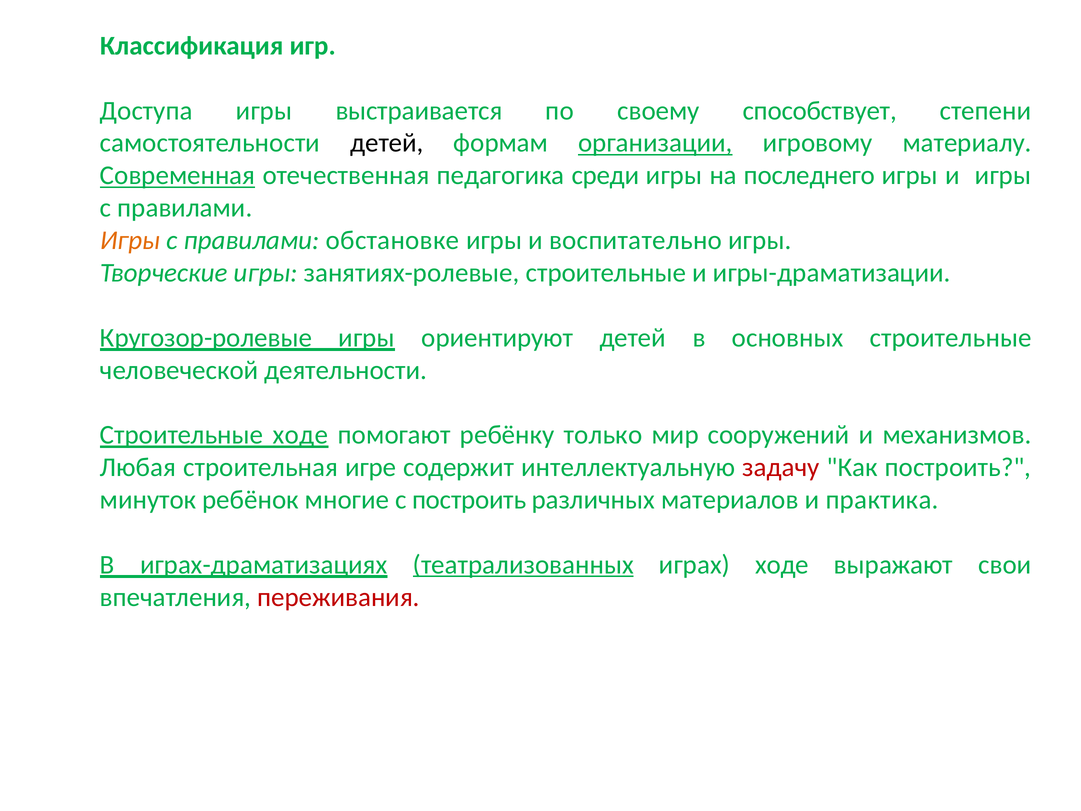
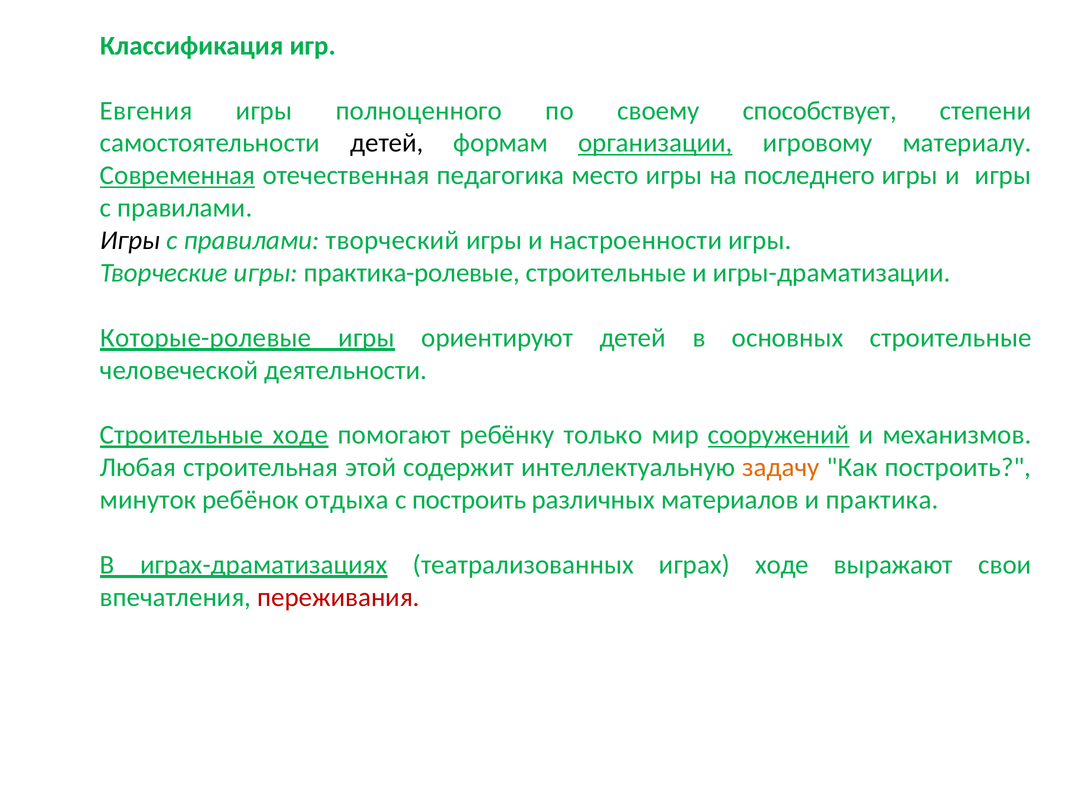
Доступа: Доступа -> Евгения (146, 111)
выстраивается: выстраивается -> полноценного (419, 111)
среди: среди -> место (605, 175)
Игры colour: orange -> black (130, 240)
обстановке: обстановке -> творческий (393, 240)
воспитательно: воспитательно -> настроенности (636, 240)
занятиях-ролевые: занятиях-ролевые -> практика-ролевые (412, 273)
Кругозор-ролевые: Кругозор-ролевые -> Которые-ролевые (206, 338)
сооружений underline: none -> present (779, 435)
игре: игре -> этой (371, 467)
задачу colour: red -> orange (781, 467)
многие: многие -> отдыха (347, 500)
театрализованных underline: present -> none (523, 565)
